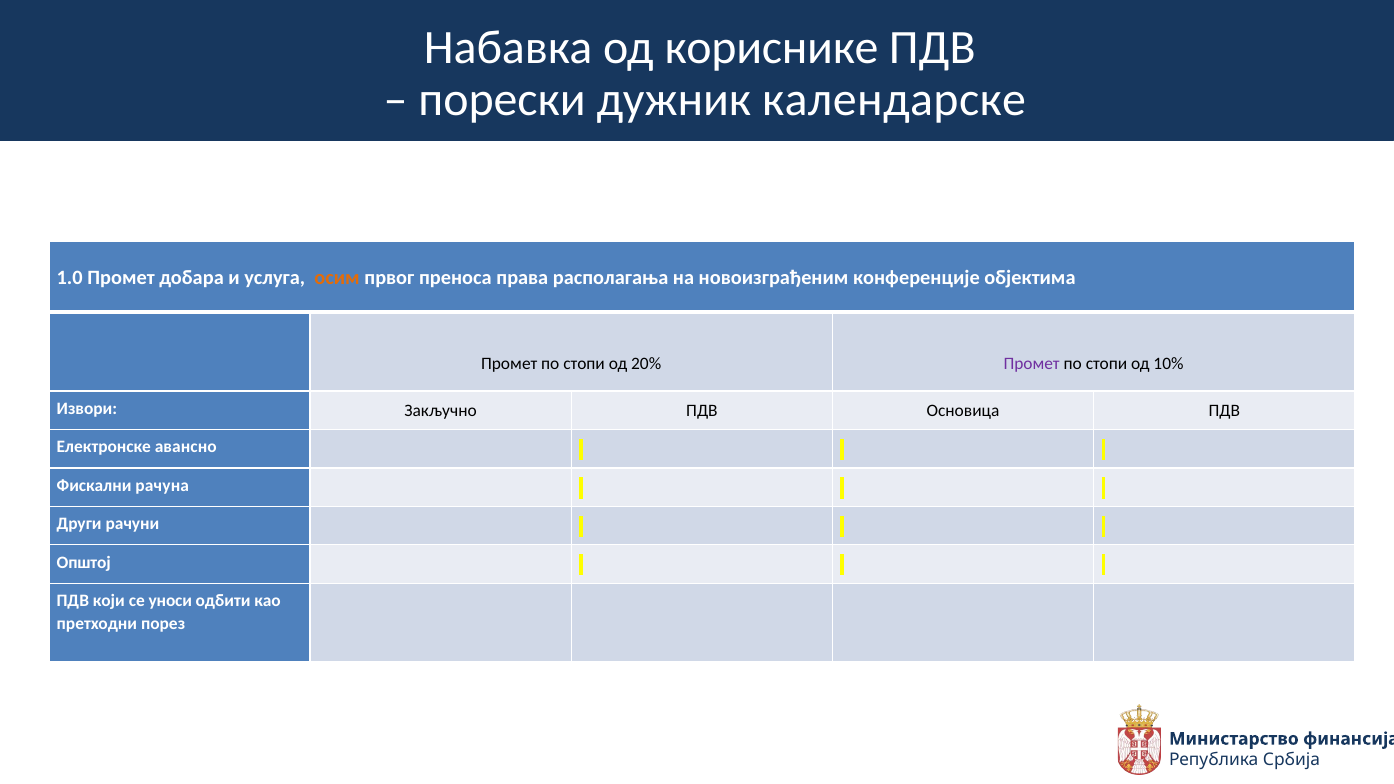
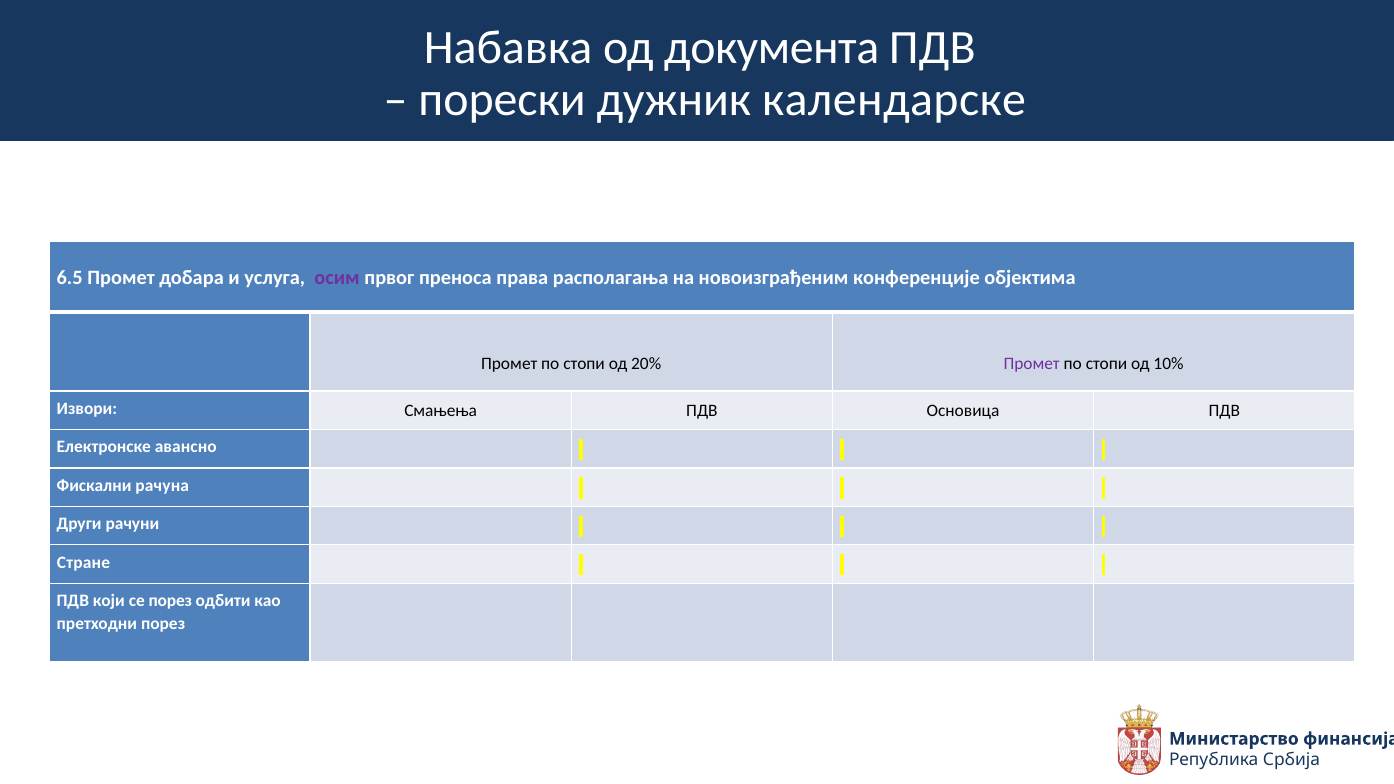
кориснике: кориснике -> документа (772, 48)
1.0: 1.0 -> 6.5 (70, 278)
осим colour: orange -> purple (337, 278)
Закључно: Закључно -> Смањења (441, 411)
Општој: Општој -> Стране (84, 562)
се уноси: уноси -> порез (170, 601)
